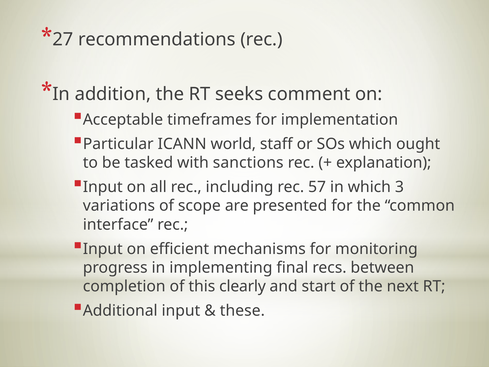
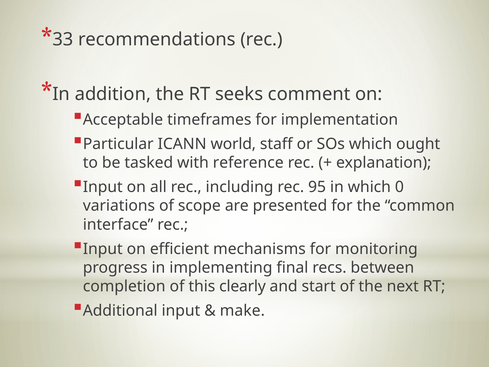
27: 27 -> 33 (63, 40)
sanctions: sanctions -> reference (248, 163)
57: 57 -> 95 (317, 187)
3: 3 -> 0 (399, 187)
these: these -> make (242, 310)
